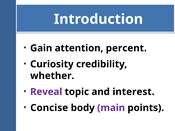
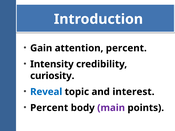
Curiosity: Curiosity -> Intensity (52, 64)
whether: whether -> curiosity (52, 76)
Reveal colour: purple -> blue (46, 92)
Concise: Concise -> Percent (49, 108)
